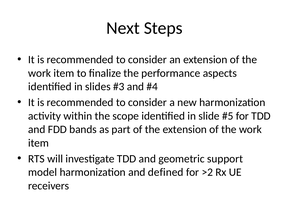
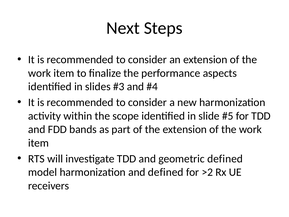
geometric support: support -> defined (225, 159)
